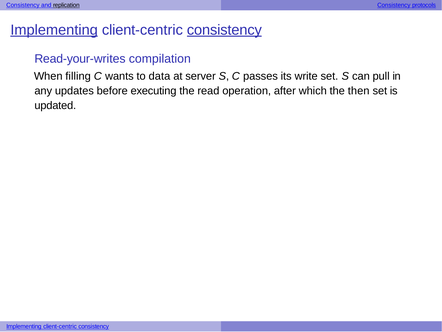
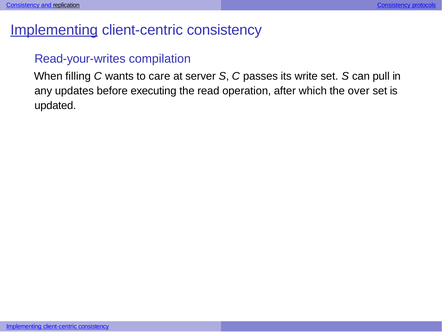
consistency underline: present -> none (224, 30)
data: data -> care (159, 76)
then: then -> over (359, 91)
